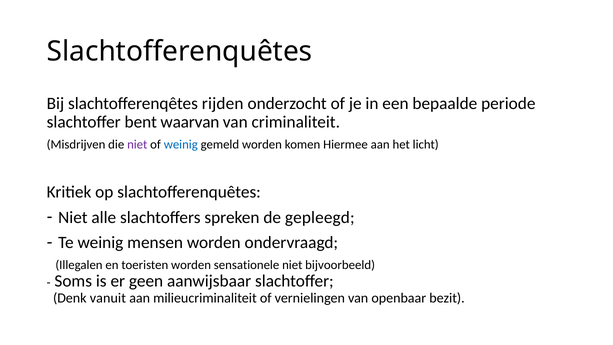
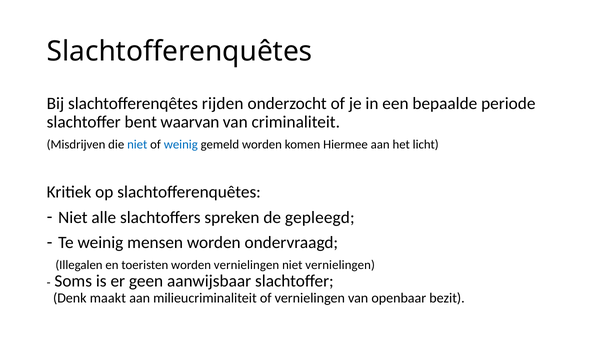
niet colour: purple -> blue (137, 145)
worden sensationele: sensationele -> vernielingen (247, 265)
niet bijvoorbeeld: bijvoorbeeld -> vernielingen (340, 265)
vanuit: vanuit -> maakt (108, 298)
